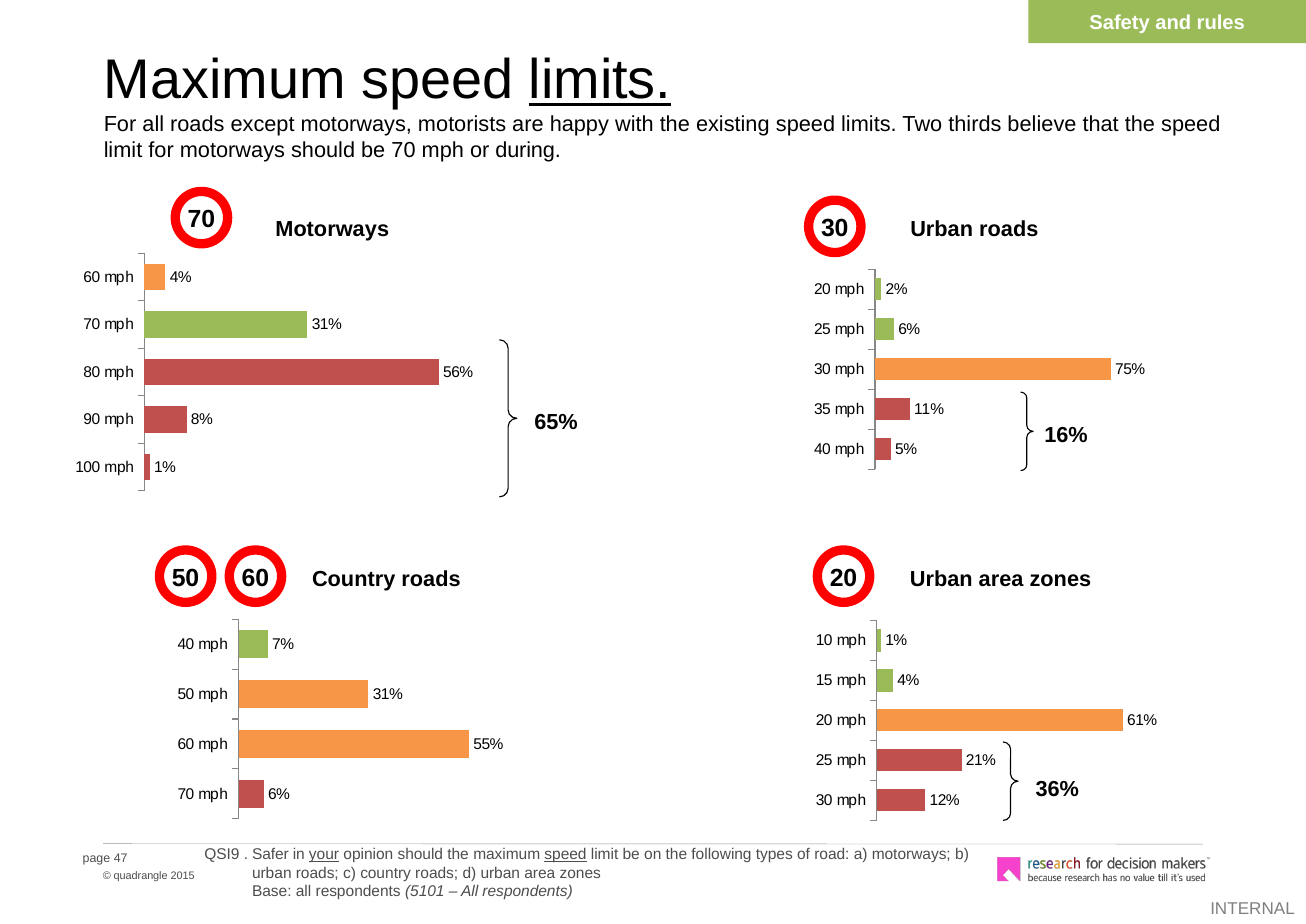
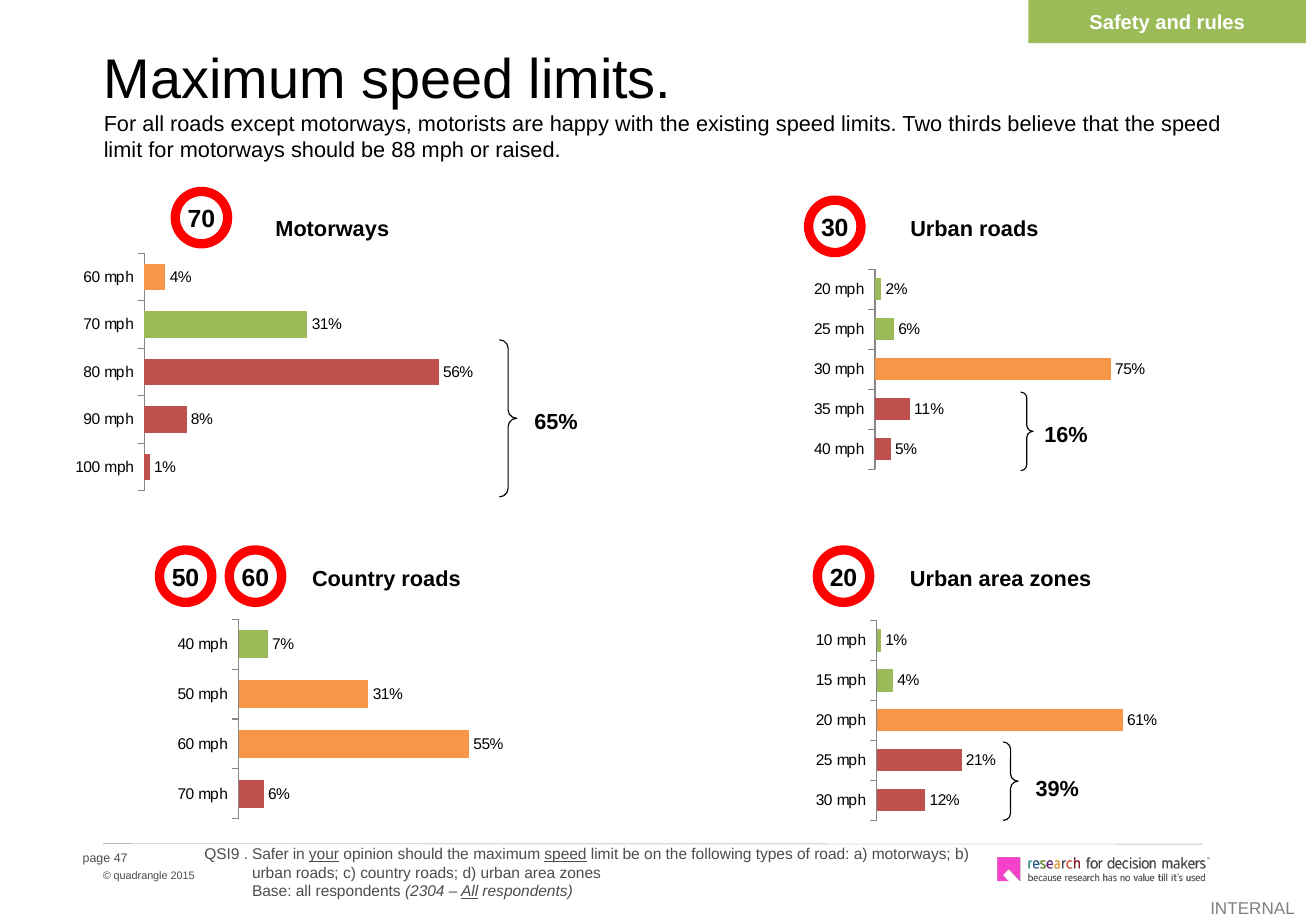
limits underline: present -> none (600, 80)
be 70: 70 -> 88 (404, 151)
during: during -> raised (528, 151)
36%: 36% -> 39% (1057, 789)
5101: 5101 -> 2304 (425, 892)
All underline: none -> present (470, 892)
